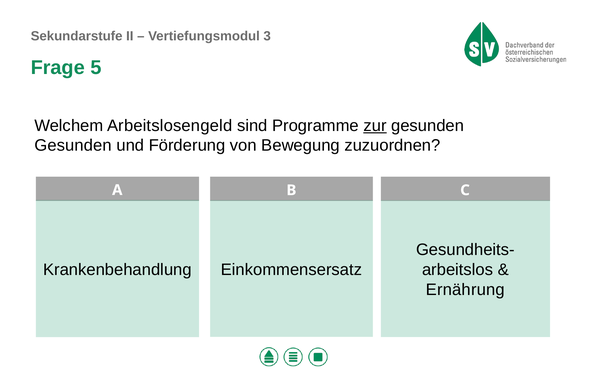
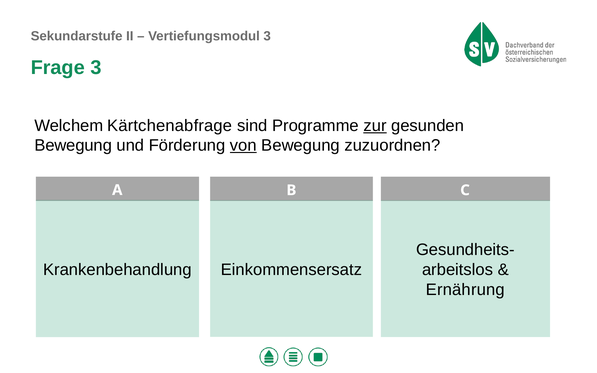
Frage 5: 5 -> 3 (96, 68)
Arbeitslosengeld: Arbeitslosengeld -> Kärtchenabfrage (170, 126)
Gesunden: Gesunden -> Bewegung (73, 146)
von underline: none -> present (243, 146)
